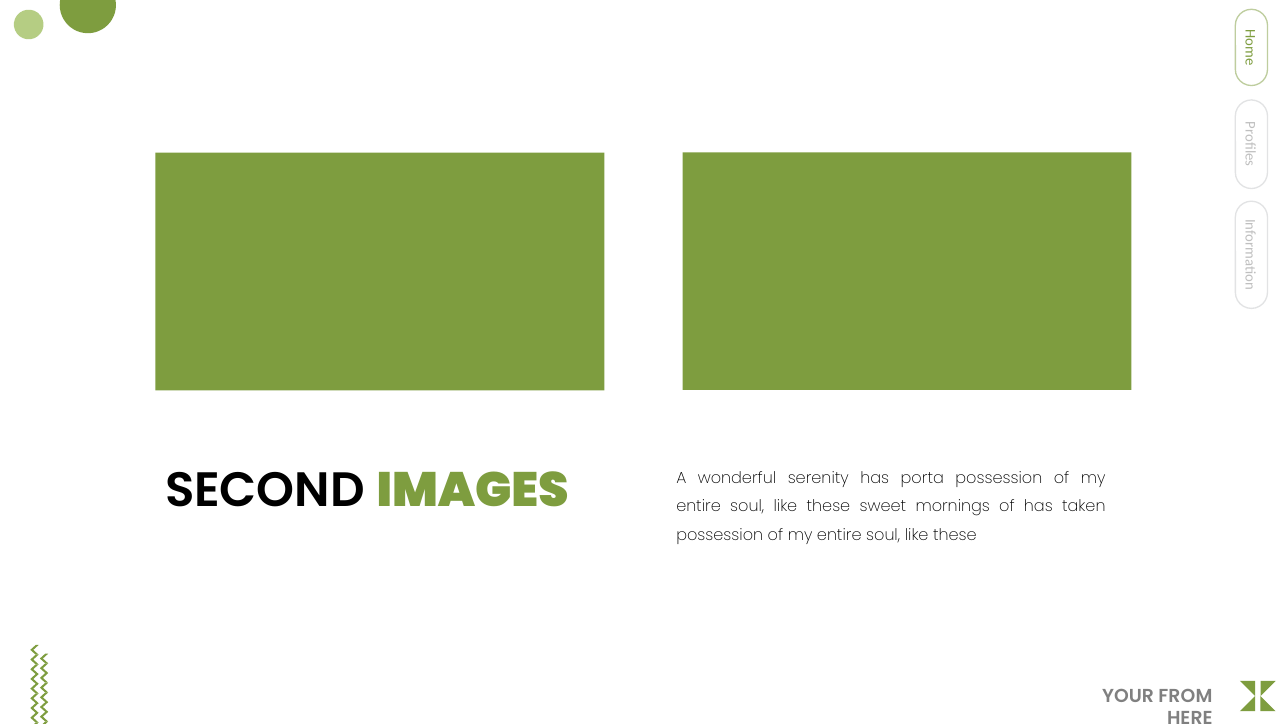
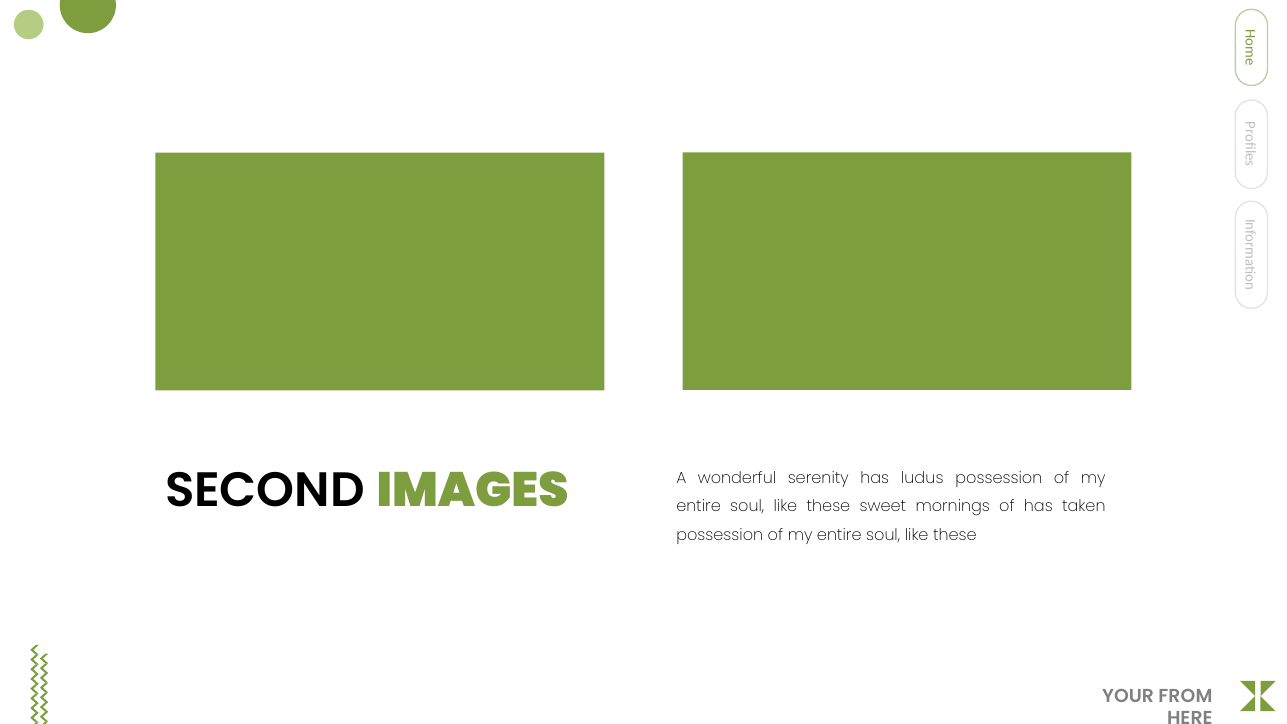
porta: porta -> ludus (922, 478)
